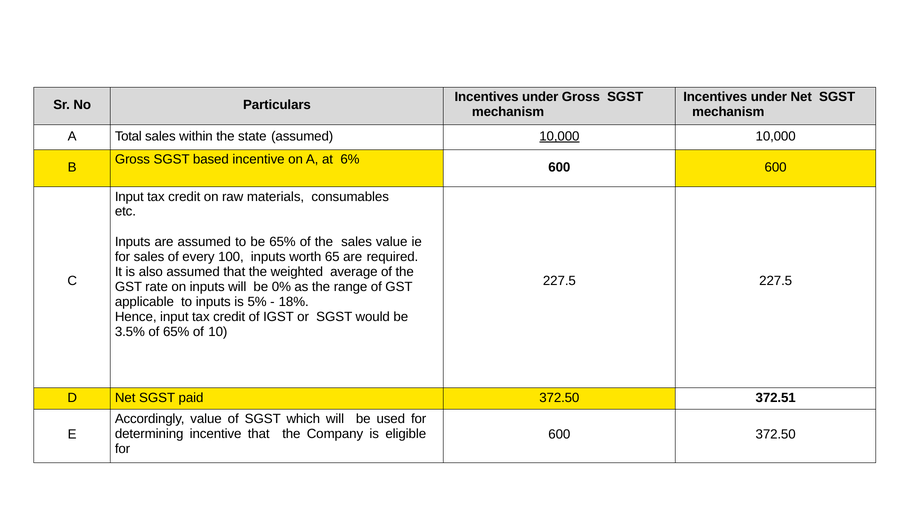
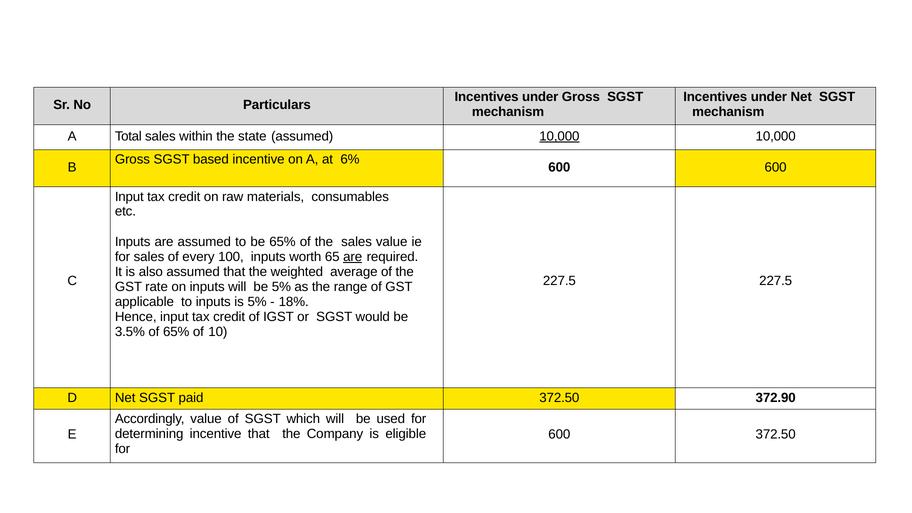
are underline: none -> present (353, 257)
be 0%: 0% -> 5% (281, 287)
372.51: 372.51 -> 372.90 (776, 398)
